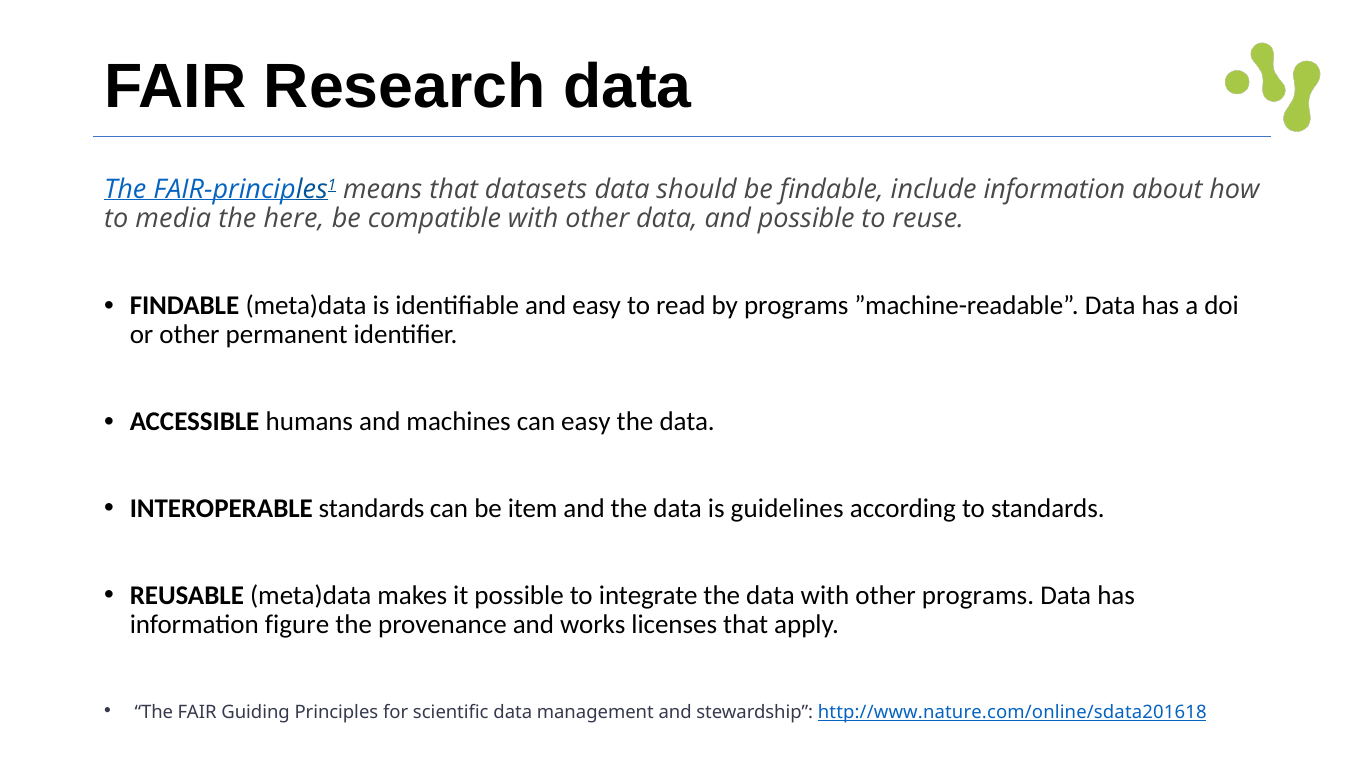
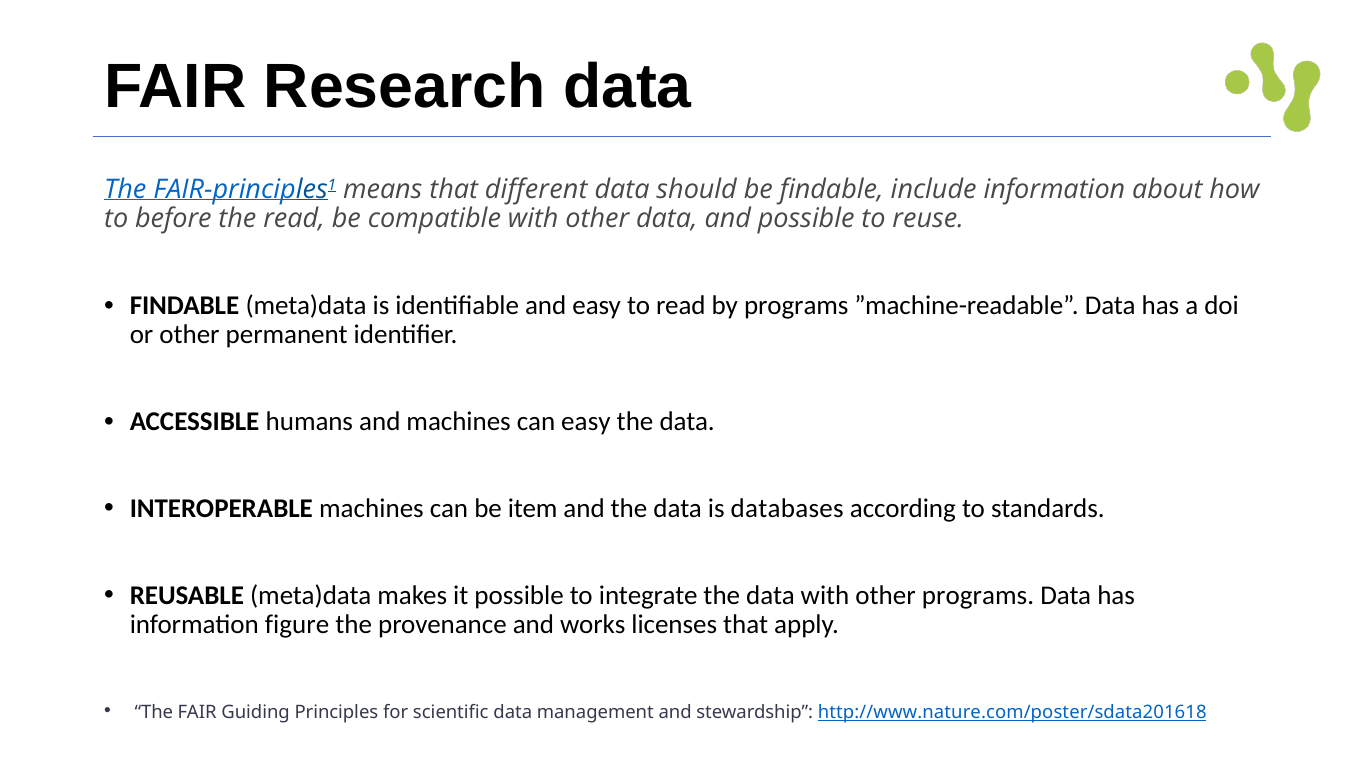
datasets: datasets -> different (536, 189)
media: media -> before (173, 219)
the here: here -> read (294, 219)
INTEROPERABLE standards: standards -> machines (371, 509)
guidelines: guidelines -> databases (787, 509)
http://www.nature.com/online/sdata201618: http://www.nature.com/online/sdata201618 -> http://www.nature.com/poster/sdata201618 (1012, 712)
